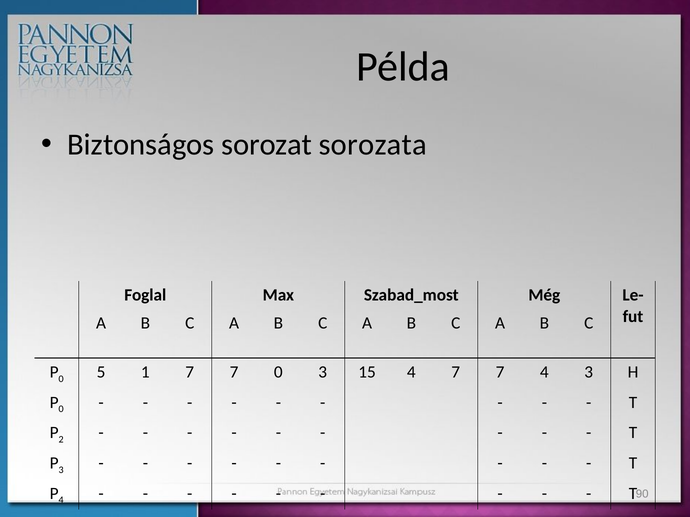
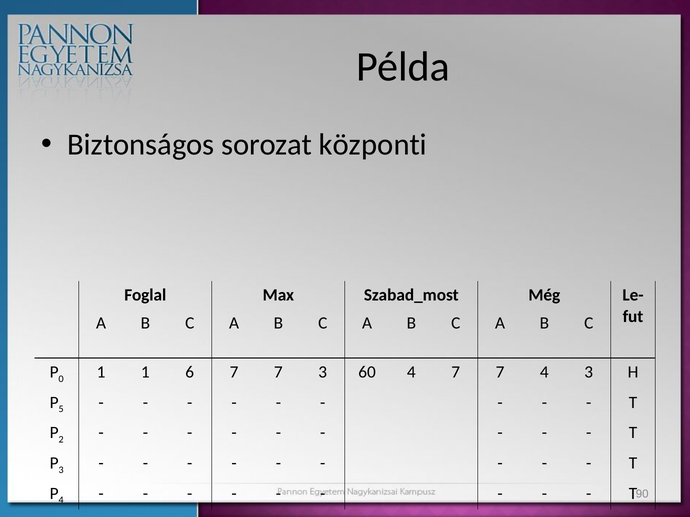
sorozata: sorozata -> központi (373, 145)
0 5: 5 -> 1 (101, 373)
1 7: 7 -> 6 (190, 373)
0: 0 -> 7 (278, 373)
15: 15 -> 60 (367, 373)
0: 0 -> 5 (61, 410)
